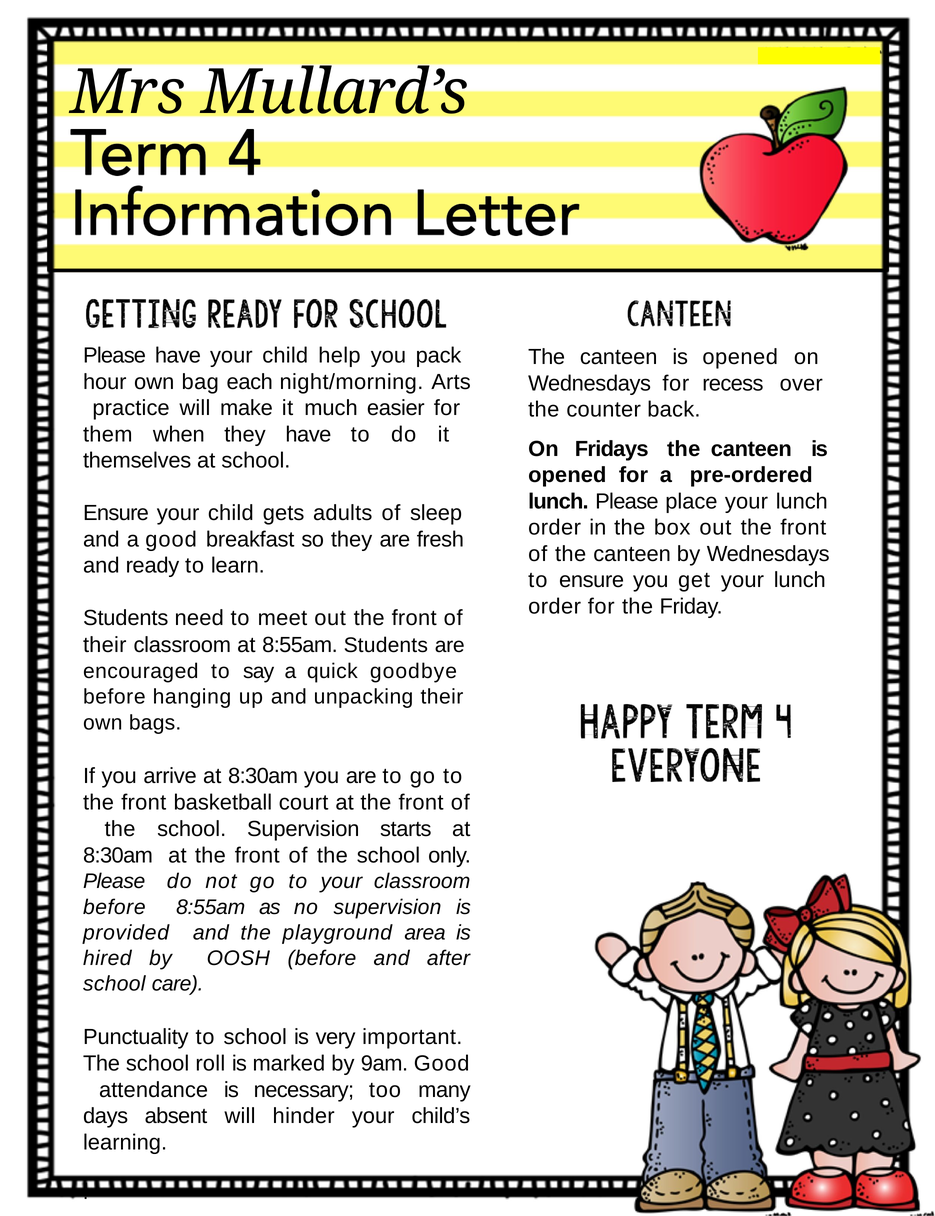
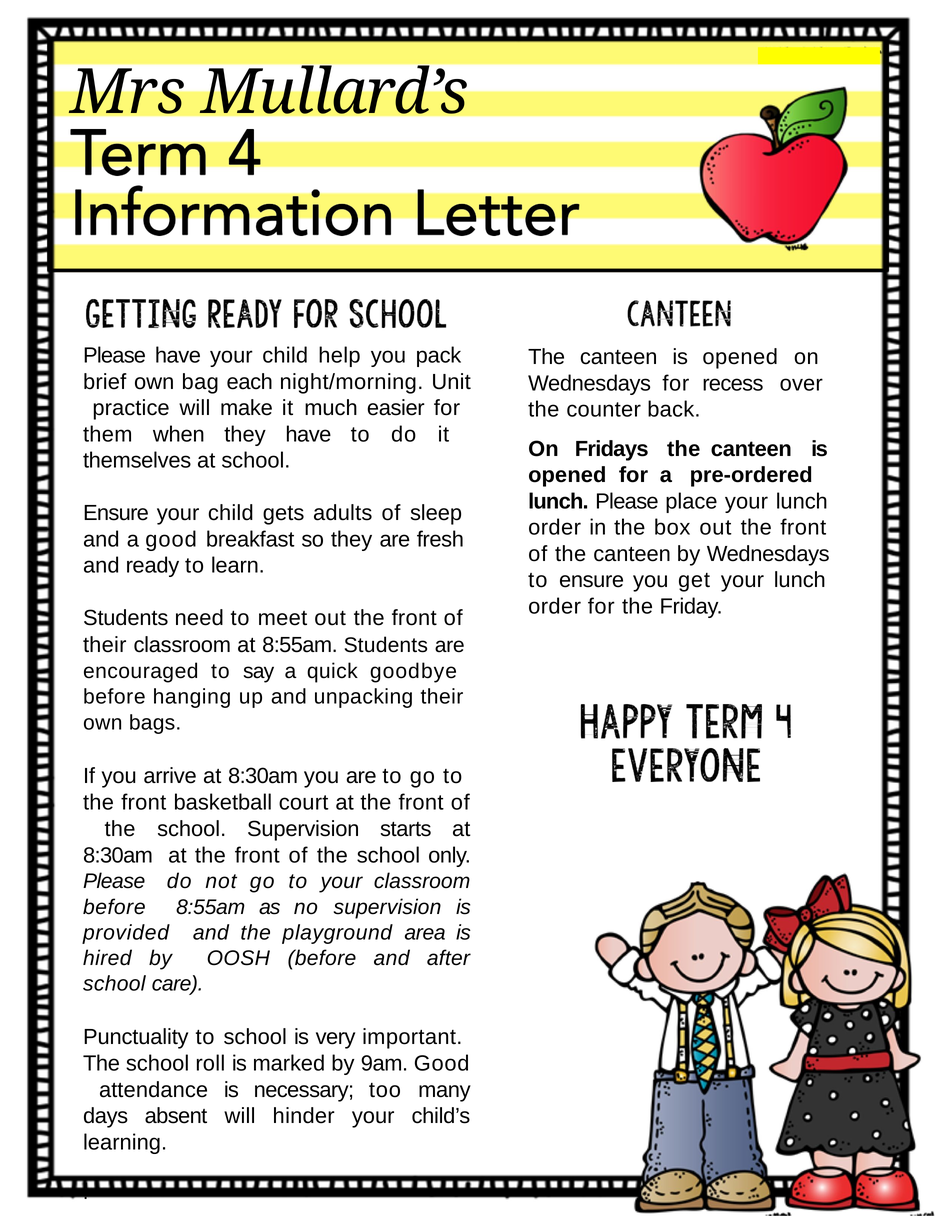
hour: hour -> brief (105, 382)
Arts: Arts -> Unit (451, 382)
